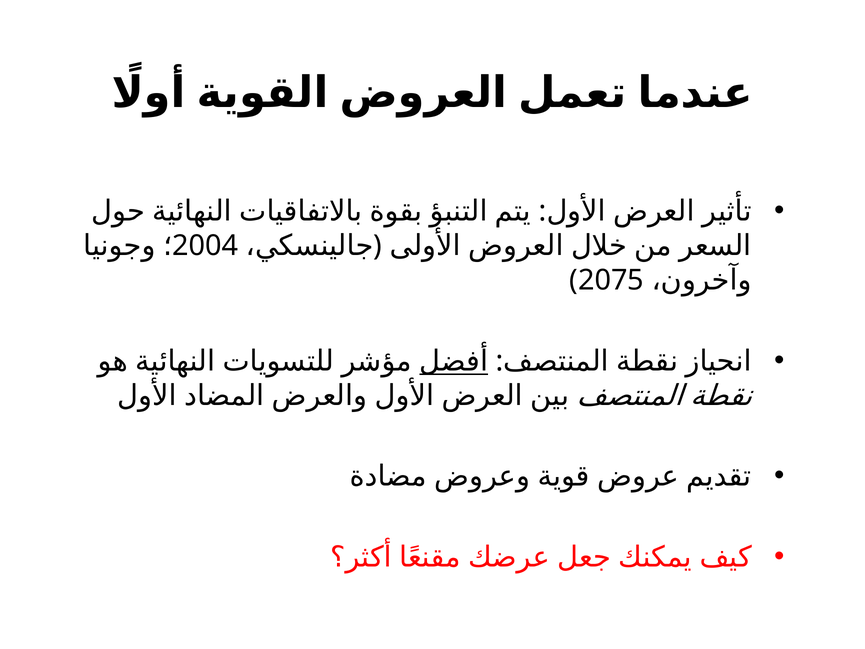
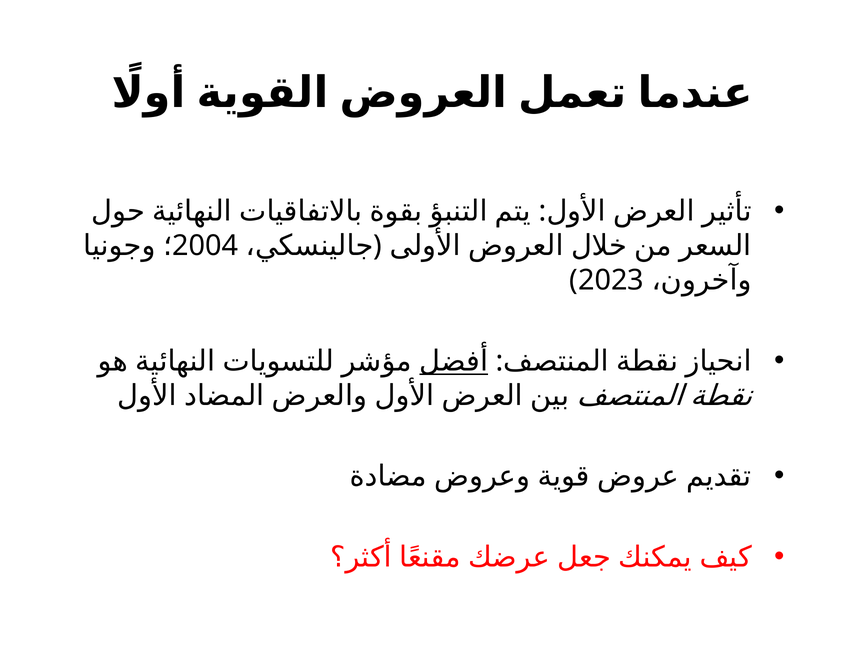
2075: 2075 -> 2023 (611, 280)
